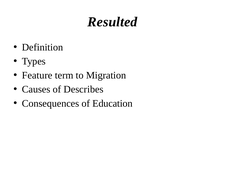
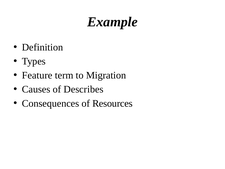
Resulted: Resulted -> Example (112, 22)
Education: Education -> Resources (113, 103)
